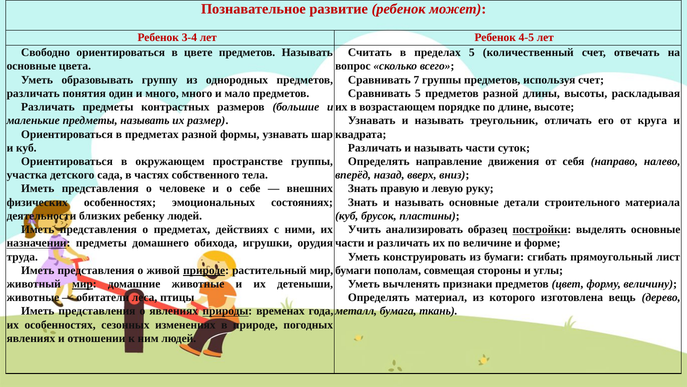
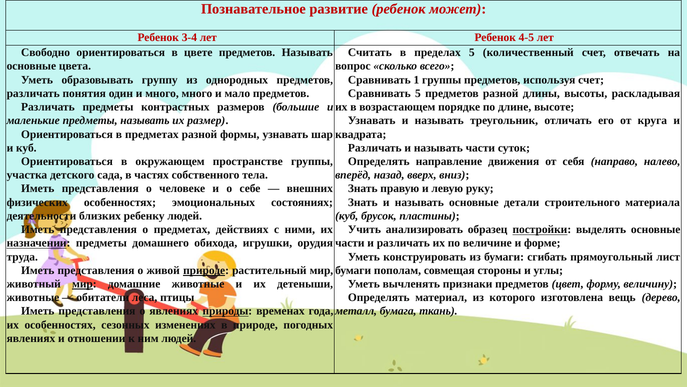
7: 7 -> 1 (416, 80)
